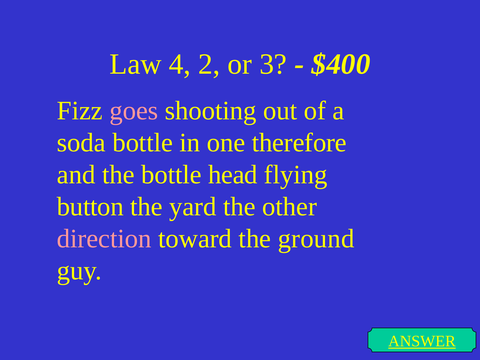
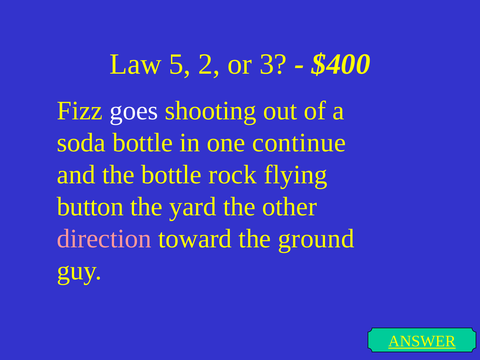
4: 4 -> 5 (180, 64)
goes colour: pink -> white (134, 111)
therefore: therefore -> continue (299, 143)
head: head -> rock (233, 175)
